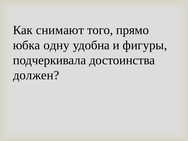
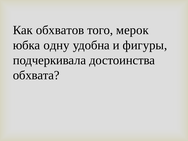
снимают: снимают -> обхватов (60, 30)
прямо: прямо -> мерок (132, 30)
должен: должен -> обхвата (36, 75)
